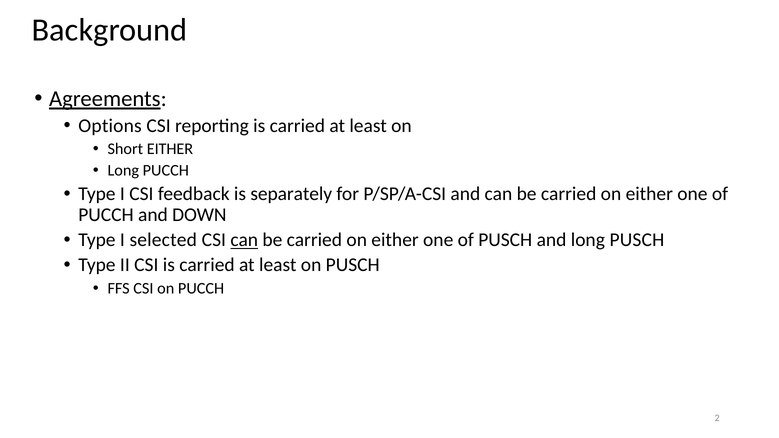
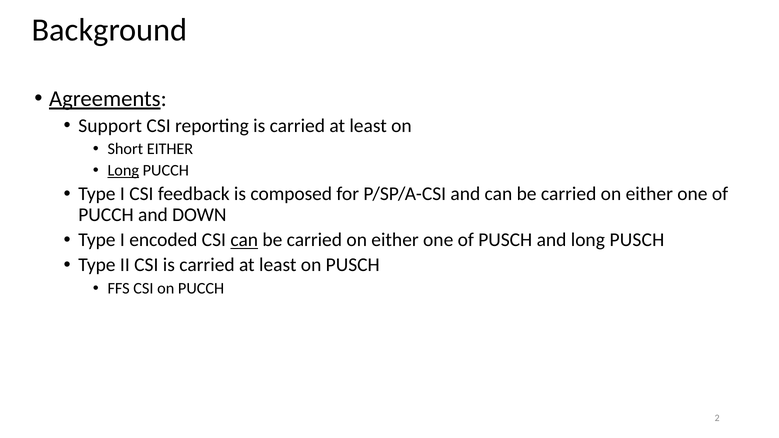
Options: Options -> Support (110, 126)
Long underline: none -> present (123, 171)
separately: separately -> composed (291, 194)
selected: selected -> encoded (163, 240)
